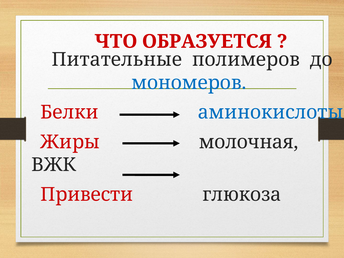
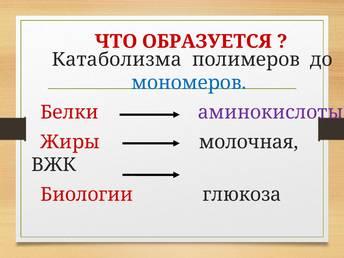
Питательные: Питательные -> Катаболизма (117, 59)
аминокислоты colour: blue -> purple (271, 112)
Привести: Привести -> Биологии (87, 195)
